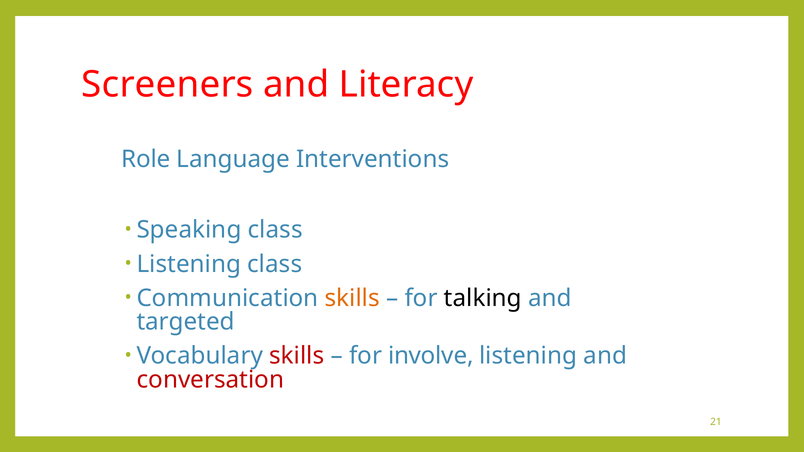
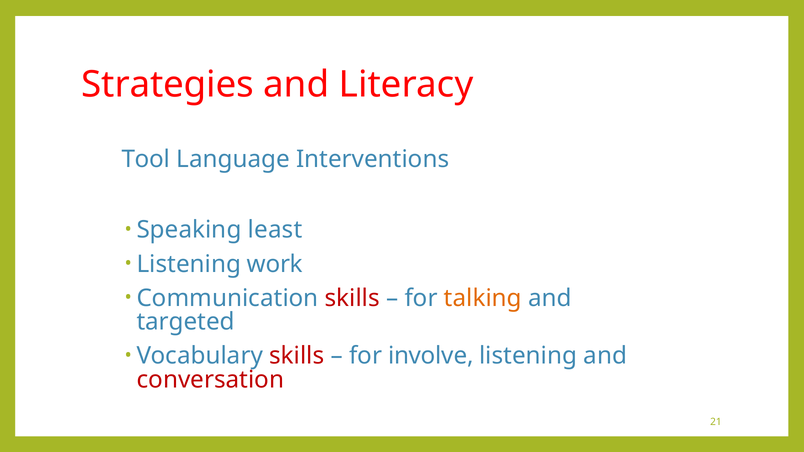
Screeners: Screeners -> Strategies (168, 85)
Role: Role -> Tool (146, 159)
Speaking class: class -> least (275, 230)
Listening class: class -> work (275, 264)
skills colour: orange -> red (352, 298)
talking colour: black -> orange (483, 298)
